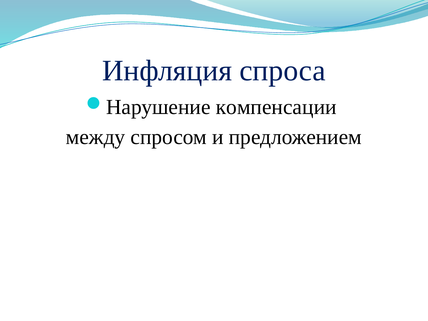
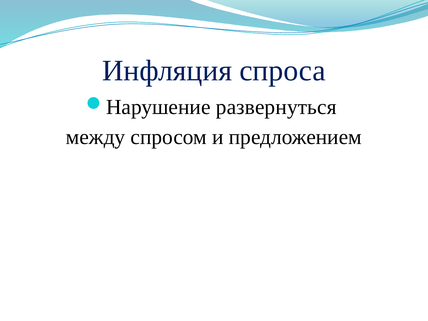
компенсации: компенсации -> развернуться (276, 107)
